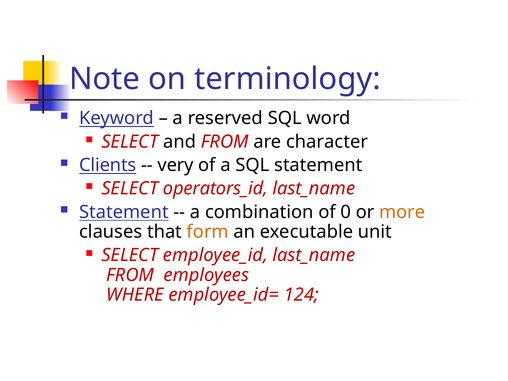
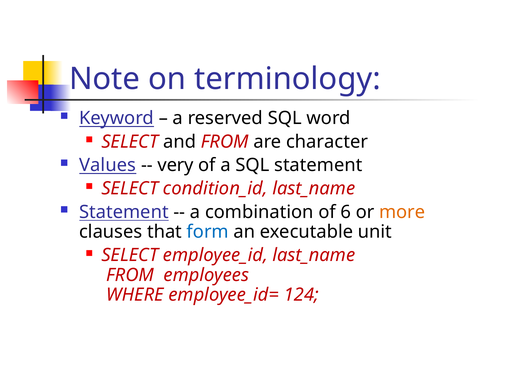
Clients: Clients -> Values (108, 165)
operators_id: operators_id -> condition_id (215, 189)
0: 0 -> 6 (346, 212)
form colour: orange -> blue (208, 232)
